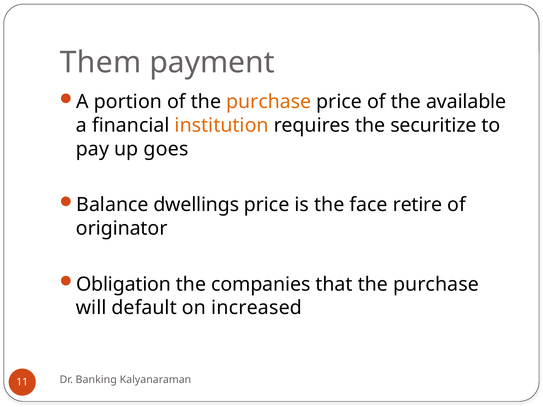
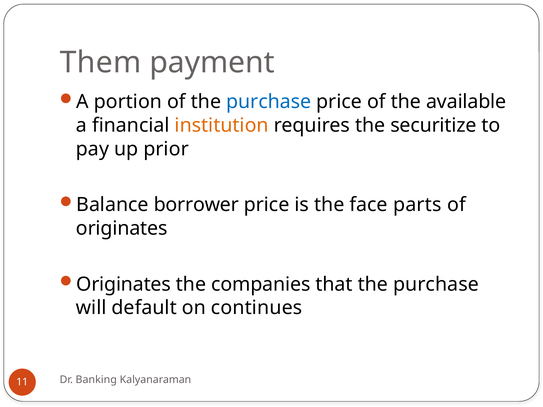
purchase colour: orange -> blue (269, 102)
goes: goes -> prior (166, 149)
dwellings: dwellings -> borrower (196, 205)
retire: retire -> parts (417, 205)
originator: originator -> originates (122, 228)
Obligation: Obligation -> Originates (124, 284)
increased: increased -> continues (257, 308)
